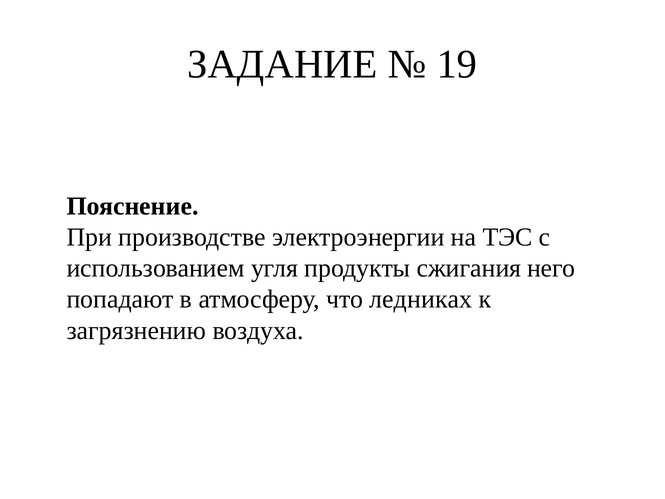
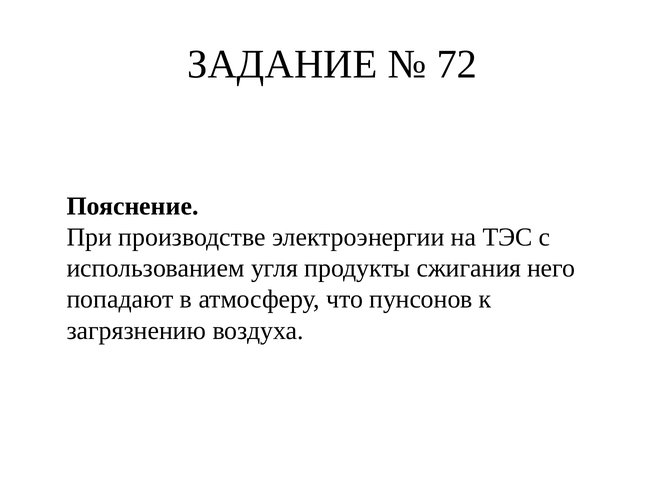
19: 19 -> 72 (457, 64)
ледниках: ледниках -> пунсонов (421, 299)
